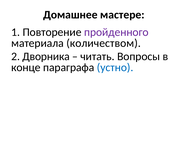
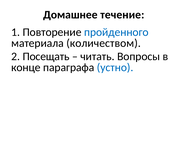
мастере: мастере -> течение (122, 15)
пройденного colour: purple -> blue (116, 32)
Дворника: Дворника -> Посещать (46, 56)
